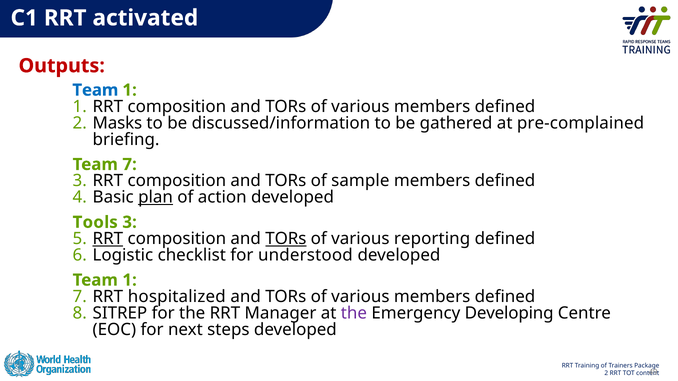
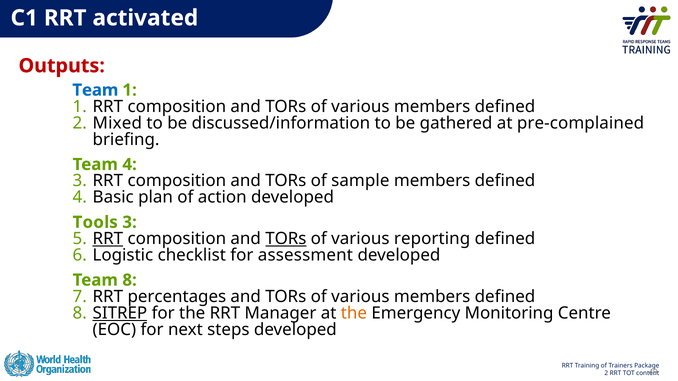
Masks: Masks -> Mixed (117, 123)
Team 7: 7 -> 4 (130, 165)
plan underline: present -> none (156, 198)
understood: understood -> assessment (305, 255)
1: 1 -> 8 (130, 280)
hospitalized: hospitalized -> percentages (177, 297)
SITREP underline: none -> present (120, 313)
the colour: purple -> orange (354, 313)
Developing: Developing -> Monitoring (509, 313)
